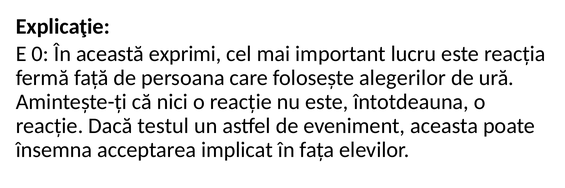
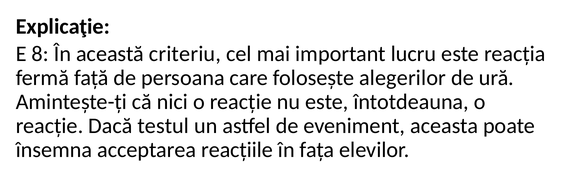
0: 0 -> 8 (40, 54)
exprimi: exprimi -> criteriu (185, 54)
implicat: implicat -> reacțiile (237, 150)
